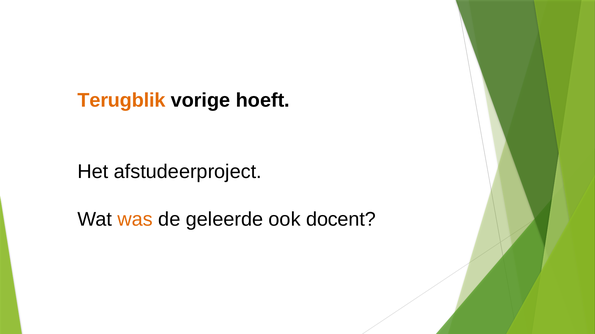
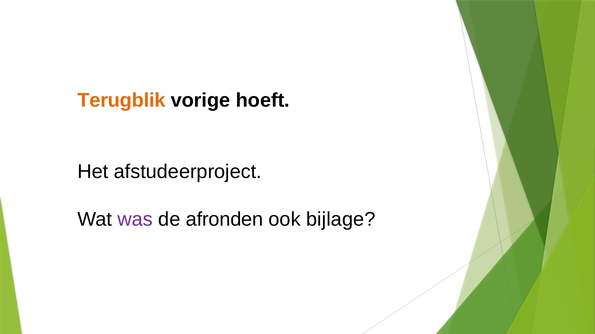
was colour: orange -> purple (135, 220)
geleerde: geleerde -> afronden (225, 220)
docent: docent -> bijlage (341, 220)
